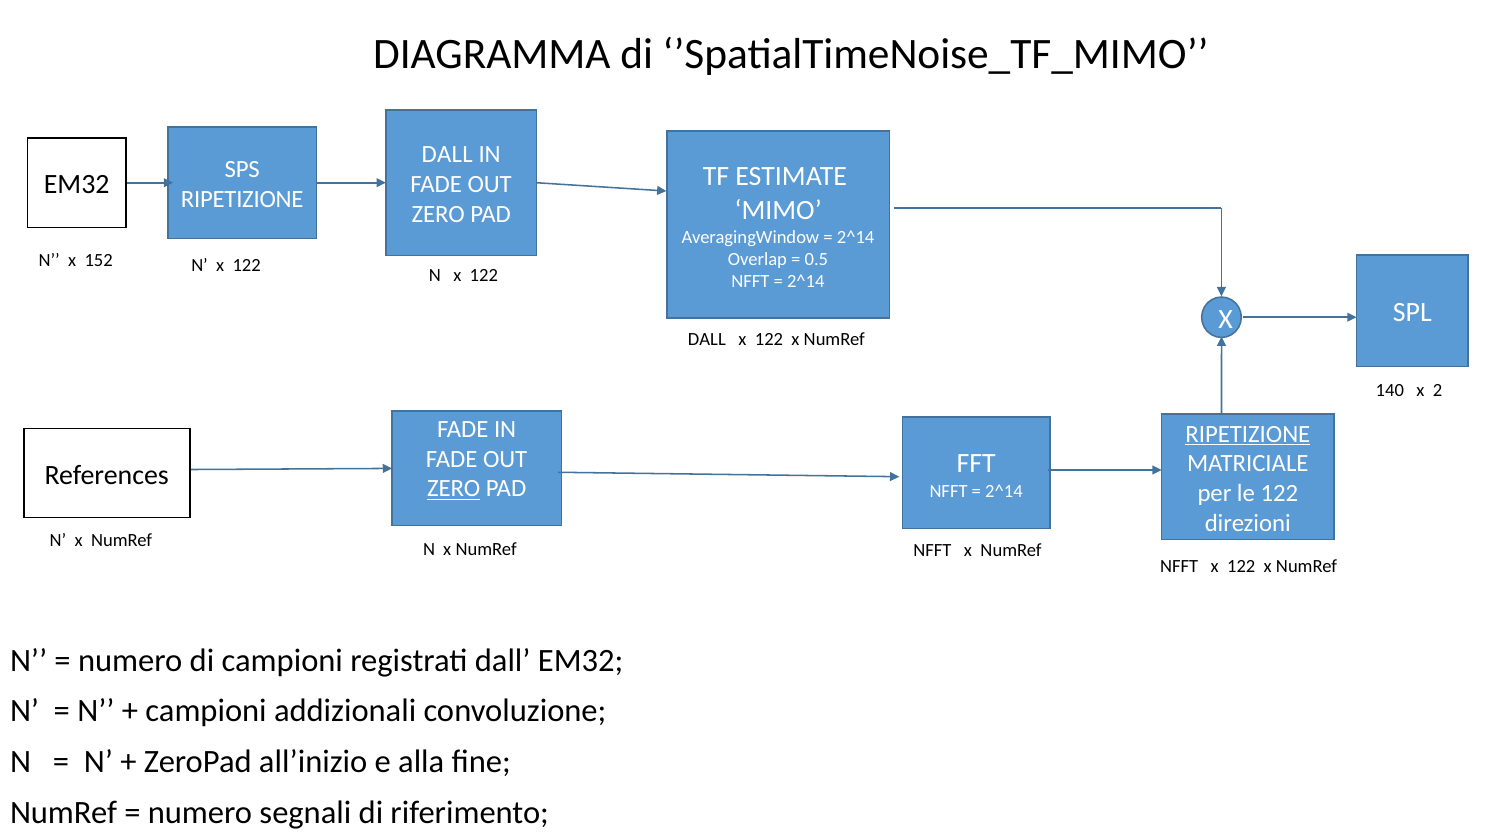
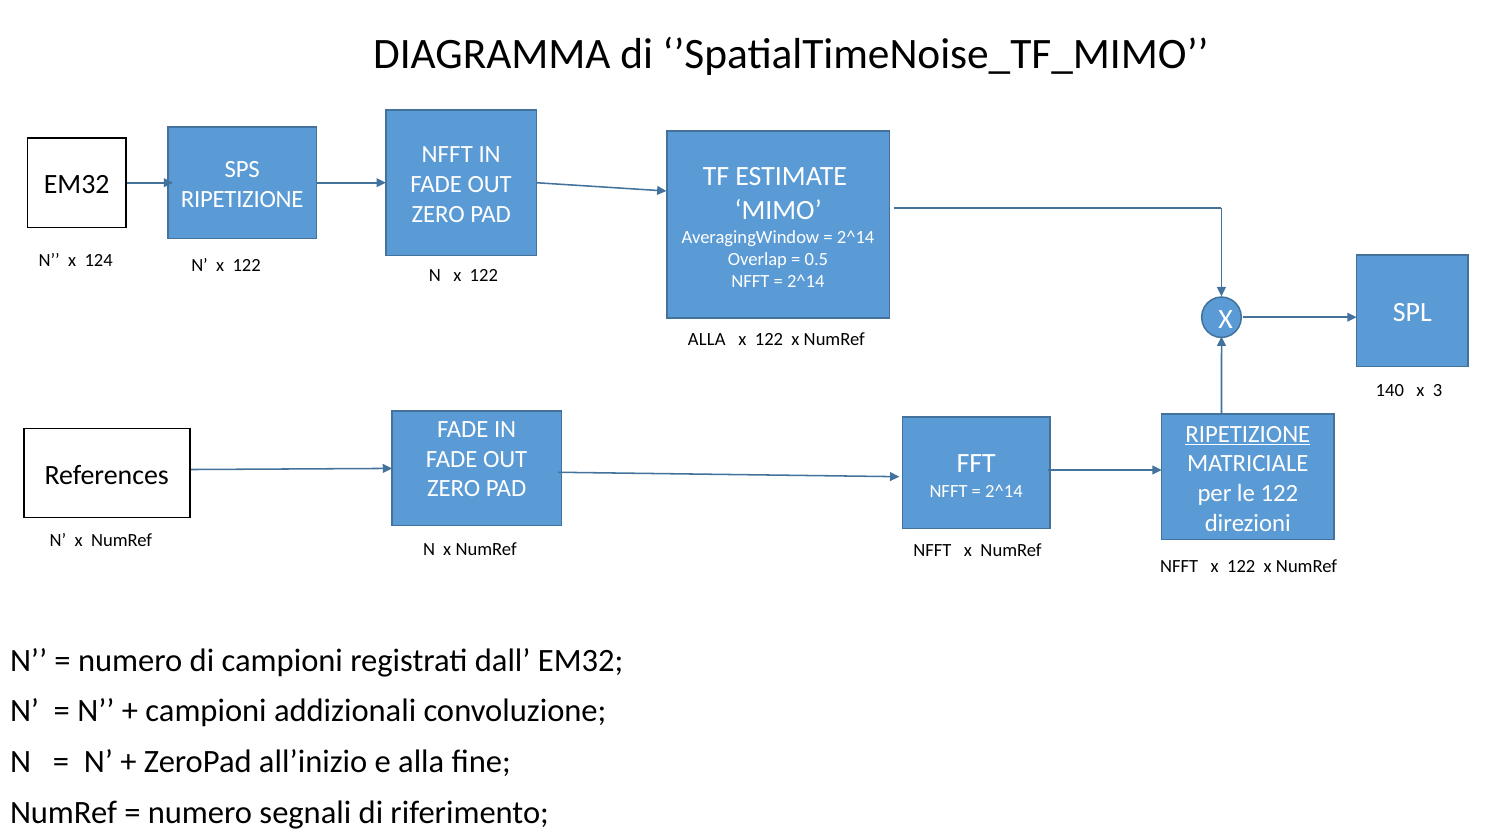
DALL: DALL -> NFFT (447, 155)
152: 152 -> 124 (99, 260)
DALL: DALL -> ALLA (707, 340)
2: 2 -> 3 (1438, 390)
ZERO underline: present -> none (454, 489)
